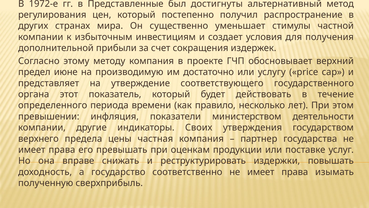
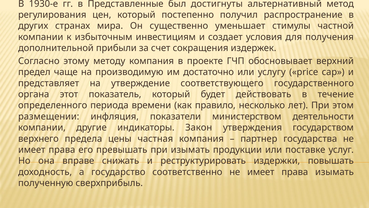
1972-е: 1972-е -> 1930-е (43, 4)
июне: июне -> чаще (66, 72)
превышении: превышении -> размещении (49, 116)
Своих: Своих -> Закон (199, 127)
при оценкам: оценкам -> изымать (190, 149)
